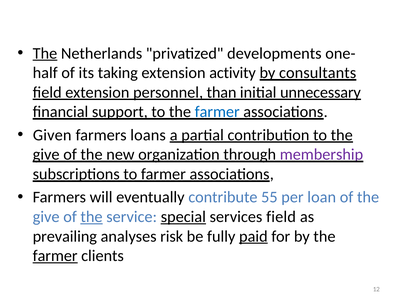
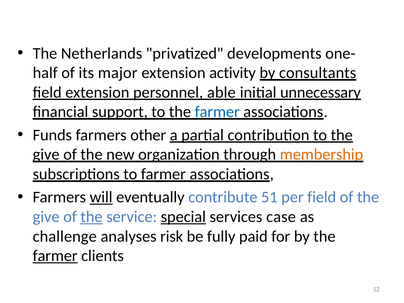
The underline: present -> none (45, 53)
taking: taking -> major (118, 73)
than: than -> able (221, 92)
Given: Given -> Funds (52, 135)
loans: loans -> other (148, 135)
membership colour: purple -> orange (321, 155)
will underline: none -> present (101, 197)
55: 55 -> 51 (269, 197)
per loan: loan -> field (322, 197)
services field: field -> case (281, 217)
prevailing: prevailing -> challenge (65, 236)
paid underline: present -> none (253, 236)
